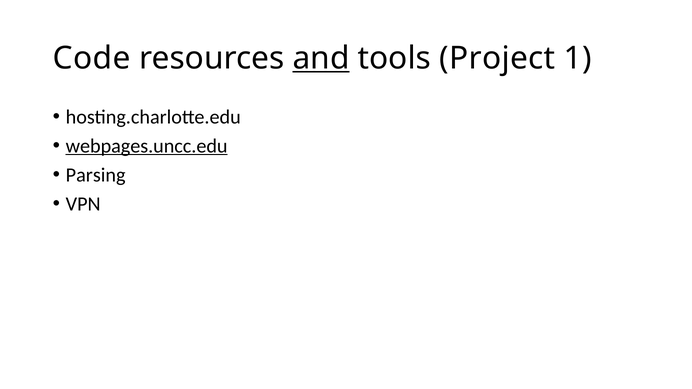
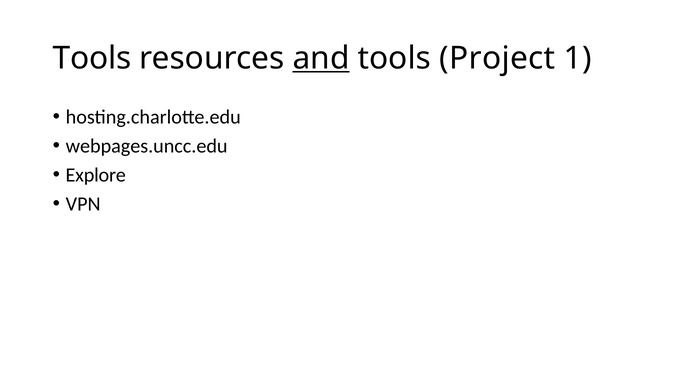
Code: Code -> Tools (92, 58)
webpages.uncc.edu underline: present -> none (147, 146)
Parsing: Parsing -> Explore (96, 175)
